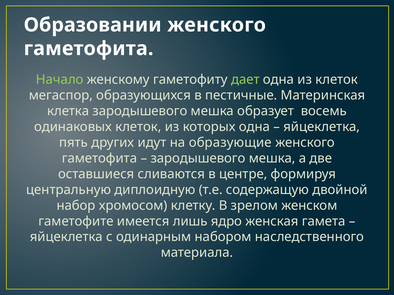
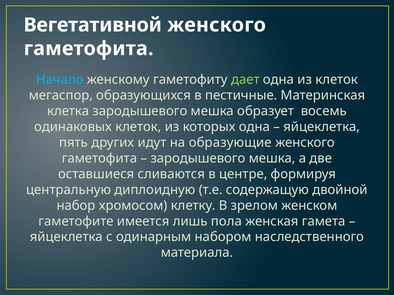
Образовании: Образовании -> Вегетативной (93, 25)
Начало colour: light green -> light blue (60, 80)
ядро: ядро -> пола (226, 222)
